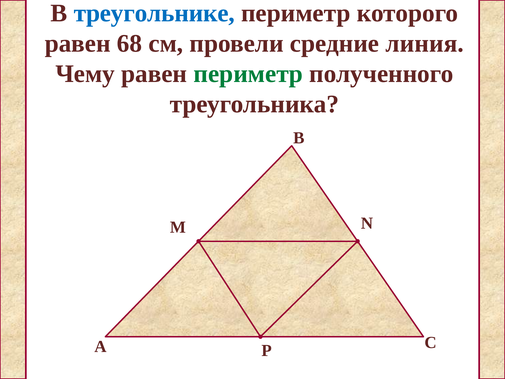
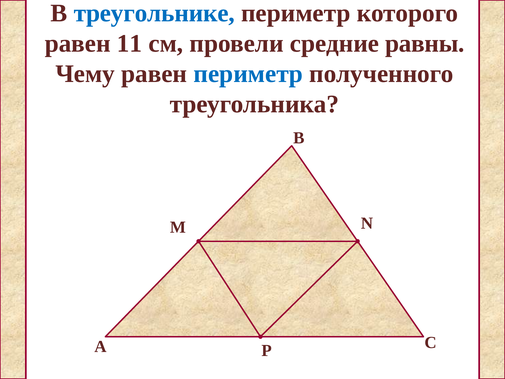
68: 68 -> 11 (130, 44)
линия: линия -> равны (425, 44)
периметр colour: green -> blue (248, 74)
